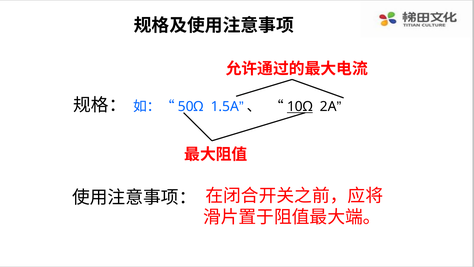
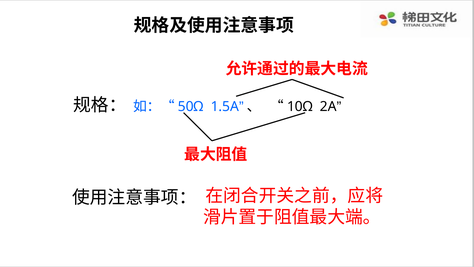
10Ω underline: present -> none (300, 107)
